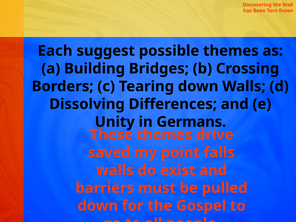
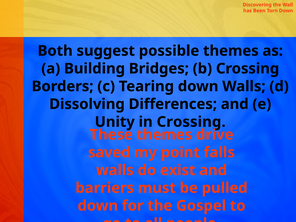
Each: Each -> Both (55, 51)
in Germans: Germans -> Crossing (191, 122)
